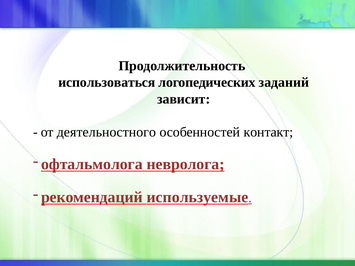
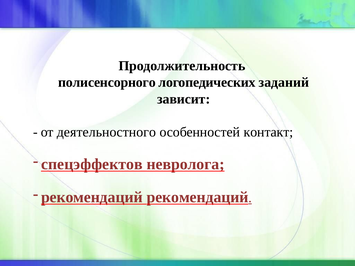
использоваться: использоваться -> полисенсорного (107, 83)
офтальмолога: офтальмолога -> спецэффектов (92, 164)
рекомендаций используемые: используемые -> рекомендаций (198, 197)
